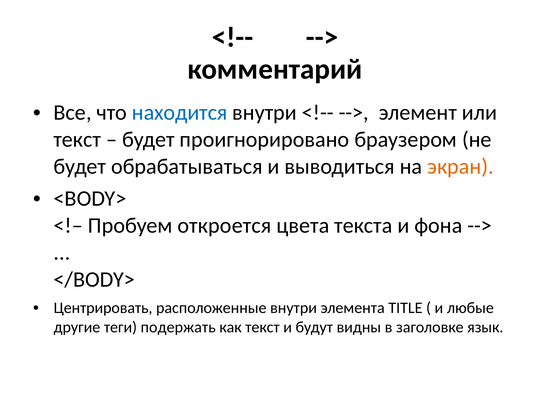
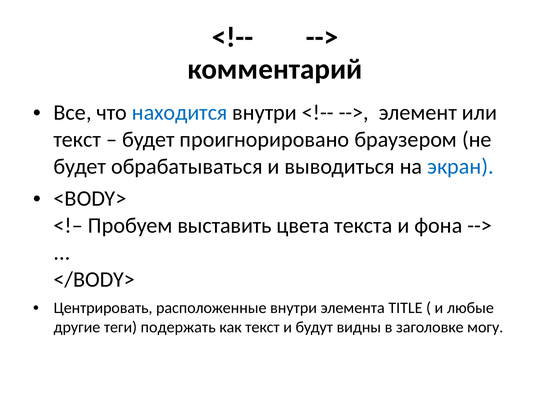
экран colour: orange -> blue (460, 167)
откроется: откроется -> выставить (225, 226)
язык: язык -> могу (485, 328)
